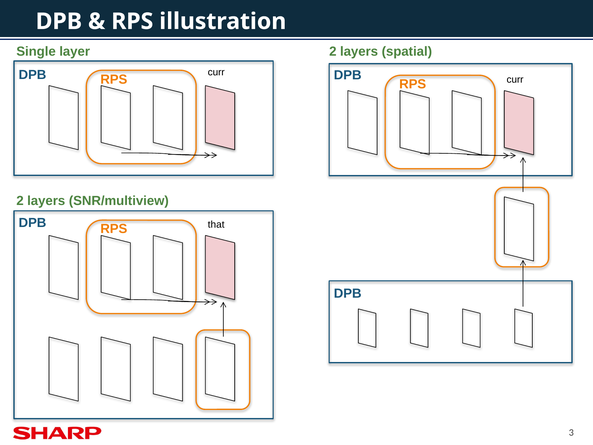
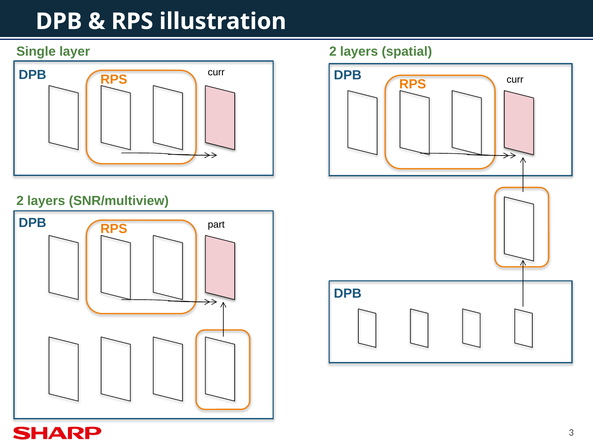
that: that -> part (216, 224)
